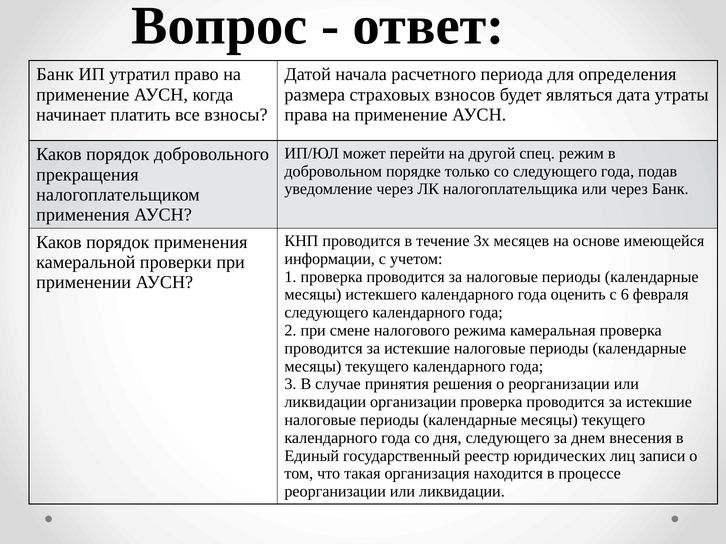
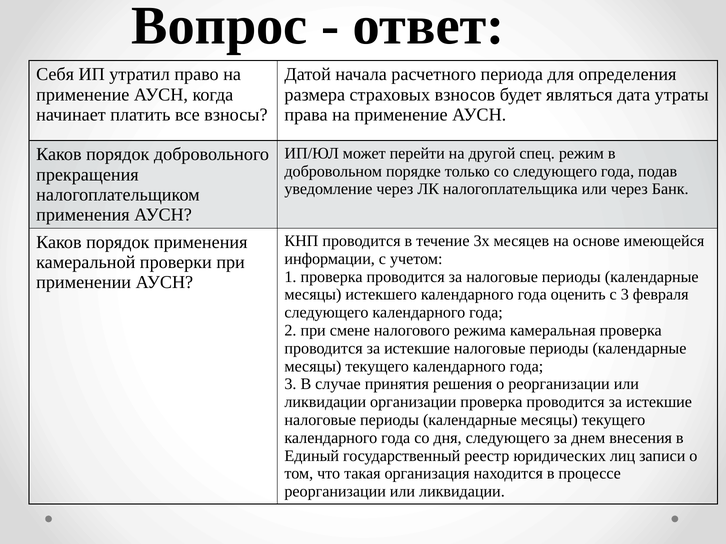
Банк: Банк -> Себя (55, 75)
с 6: 6 -> 3 (625, 295)
